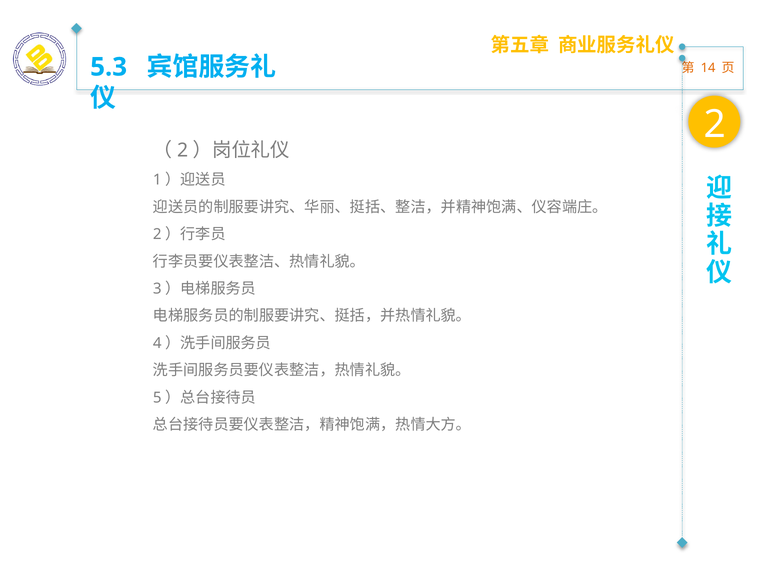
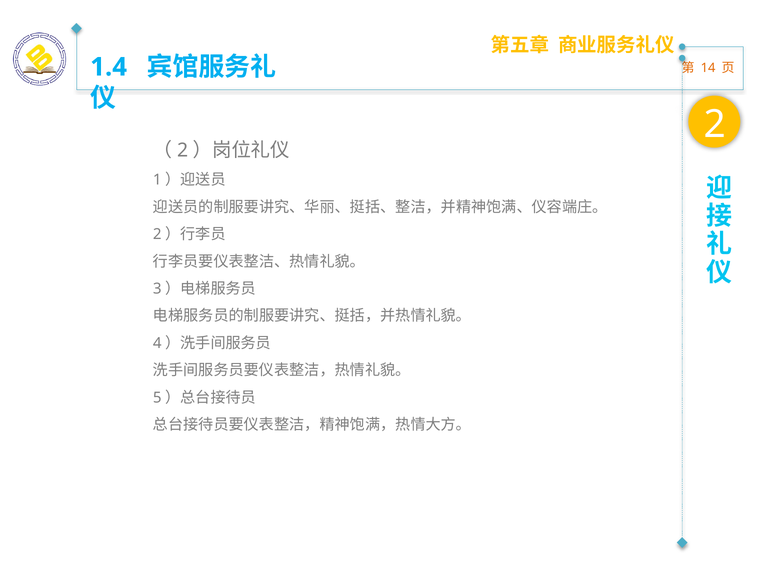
5.3: 5.3 -> 1.4 (109, 67)
